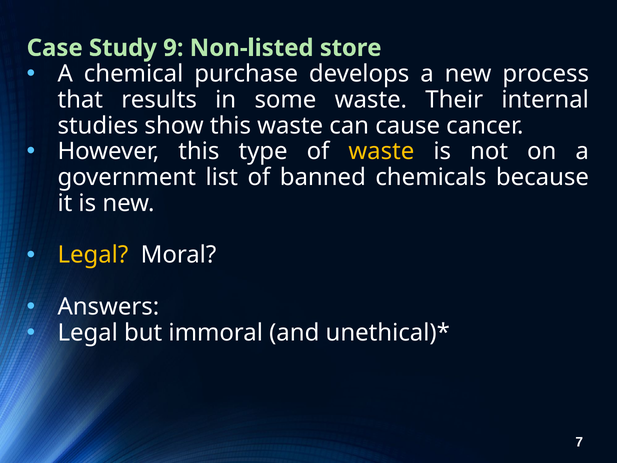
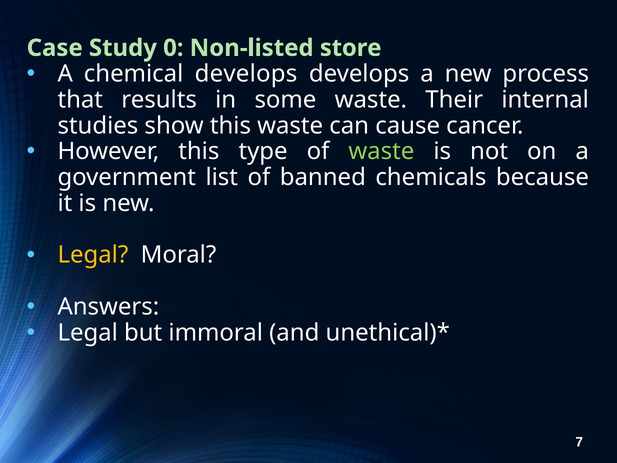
9: 9 -> 0 (173, 48)
chemical purchase: purchase -> develops (246, 74)
waste colour: yellow -> light green (381, 151)
